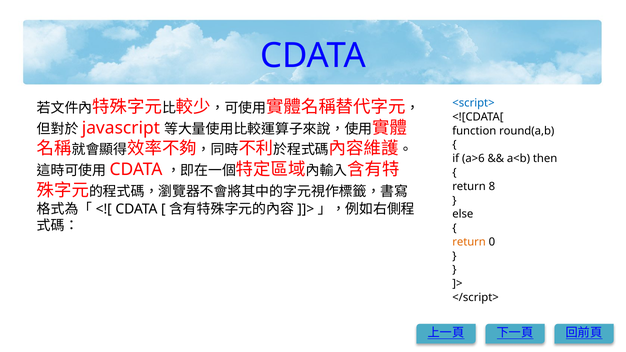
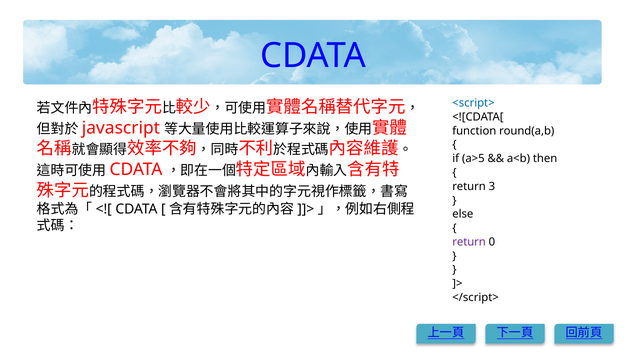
a>6: a>6 -> a>5 (473, 159)
8: 8 -> 3 (492, 186)
return colour: orange -> purple (469, 242)
